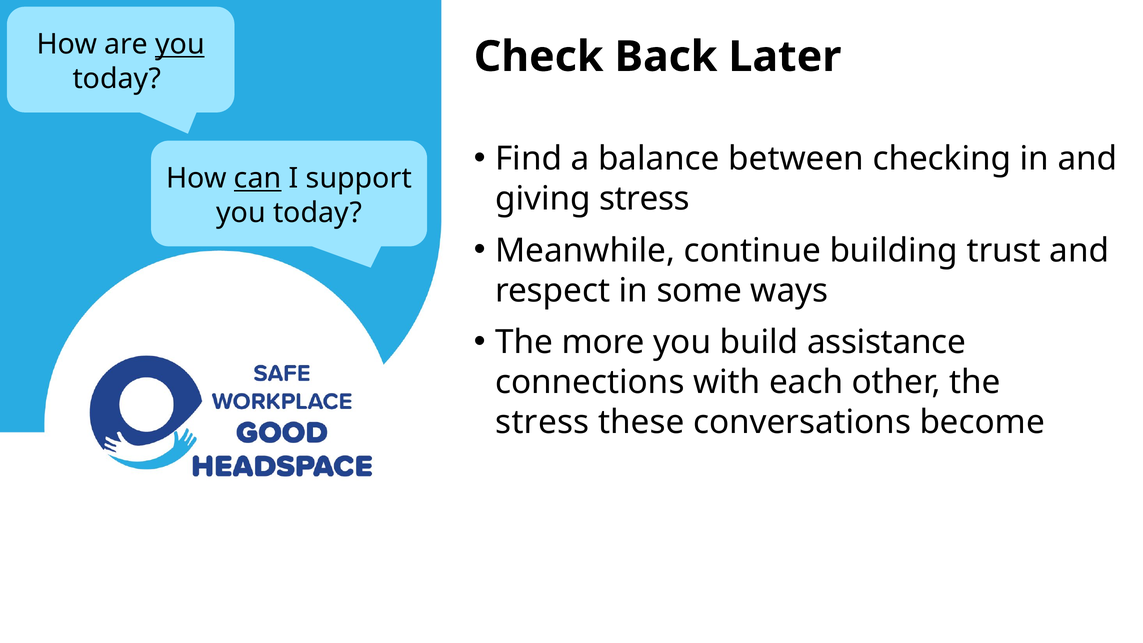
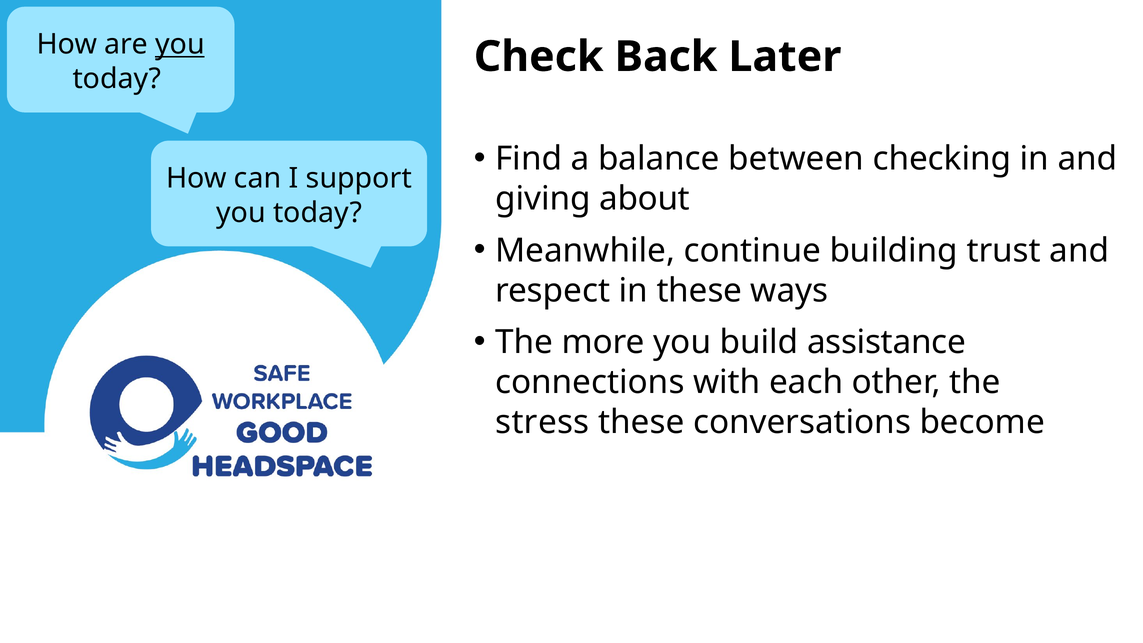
can underline: present -> none (258, 178)
giving stress: stress -> about (645, 199)
in some: some -> these (699, 291)
